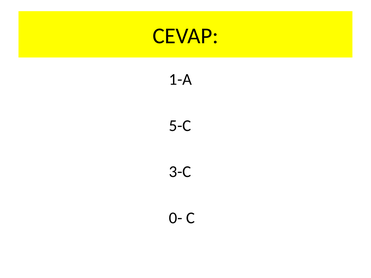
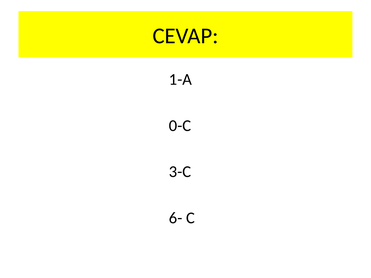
5-C: 5-C -> 0-C (180, 126)
0-: 0- -> 6- (176, 218)
